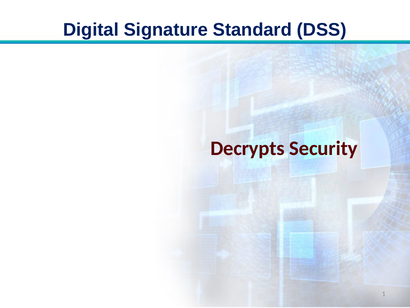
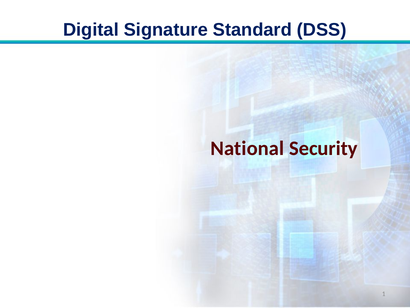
Decrypts: Decrypts -> National (247, 148)
